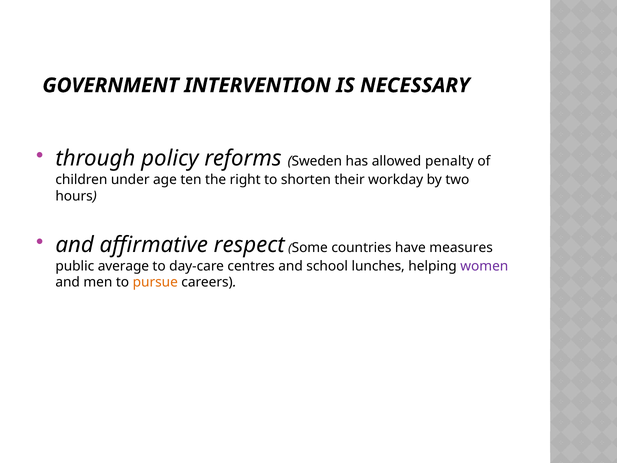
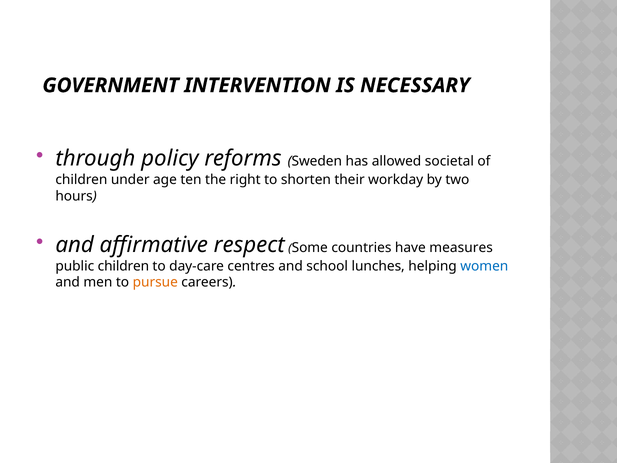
penalty: penalty -> societal (449, 161)
public average: average -> children (123, 266)
women colour: purple -> blue (484, 266)
